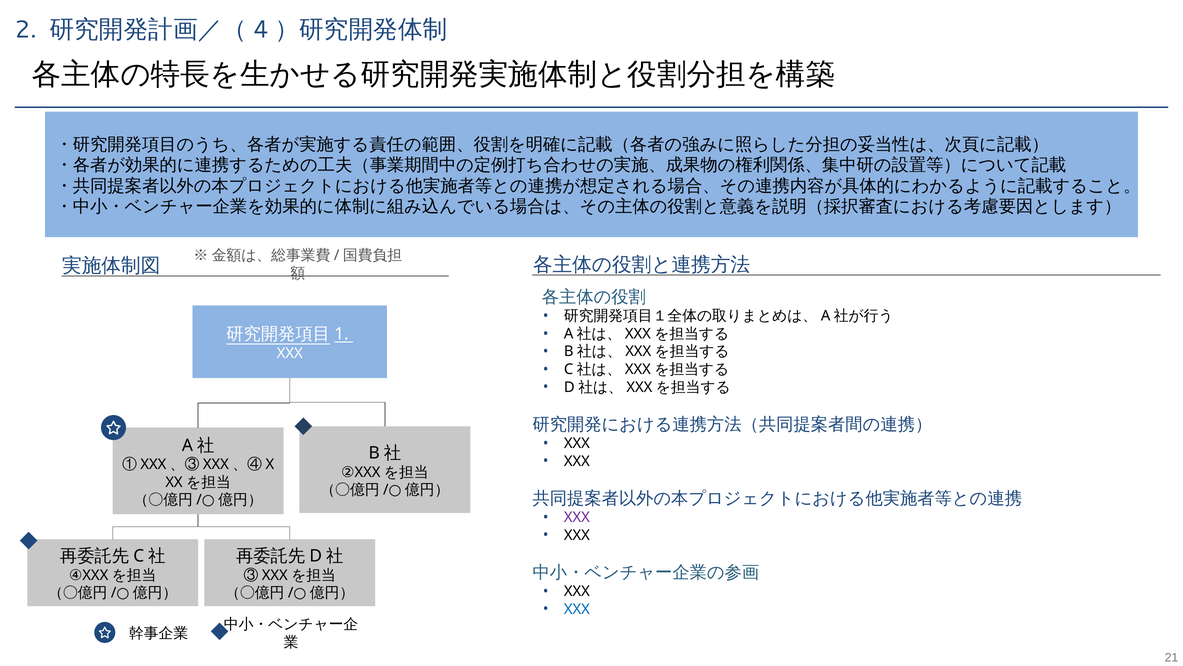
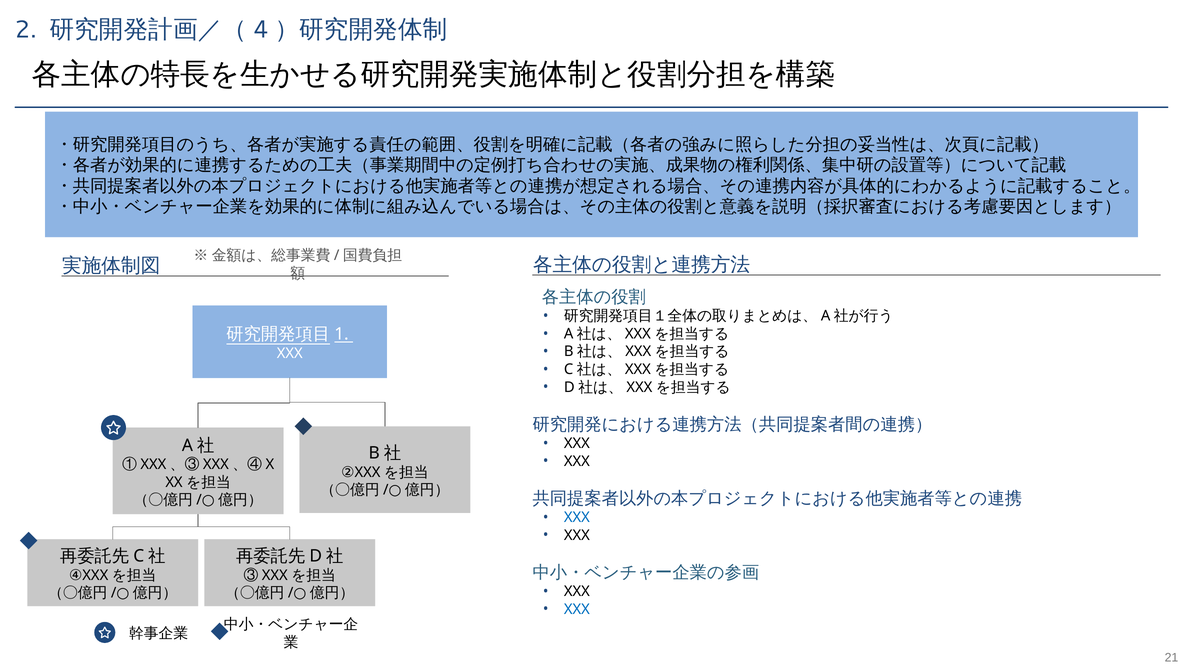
XXX colour: purple -> blue (577, 517)
